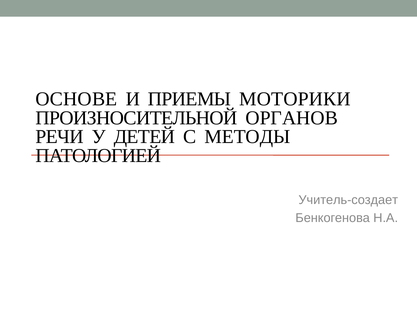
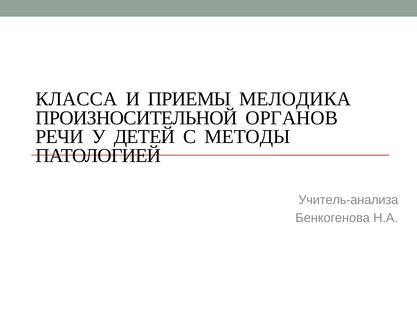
ОСНОВЕ: ОСНОВЕ -> КЛАССА (76, 99)
МОТОРИКИ: МОТОРИКИ -> МЕЛОДИКА (295, 99)
Учитель-создает: Учитель-создает -> Учитель-анализа (348, 200)
